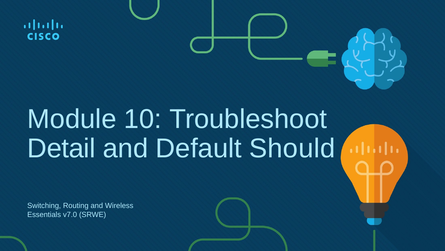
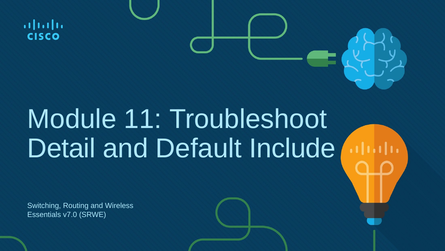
10: 10 -> 11 (143, 119)
Should: Should -> Include (292, 148)
